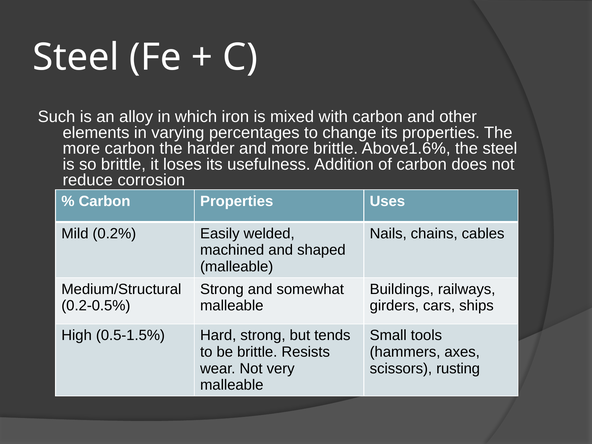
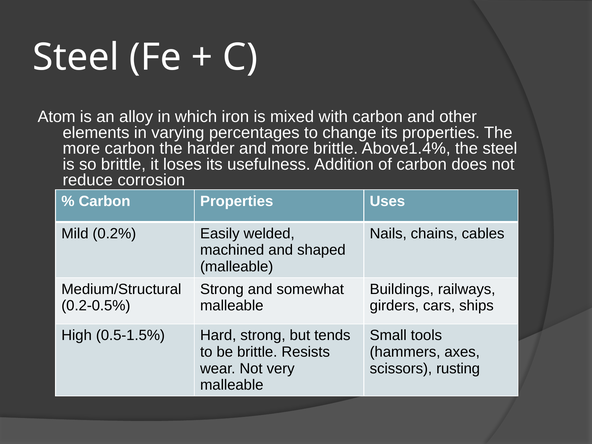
Such: Such -> Atom (57, 117)
Above1.6%: Above1.6% -> Above1.4% (406, 148)
